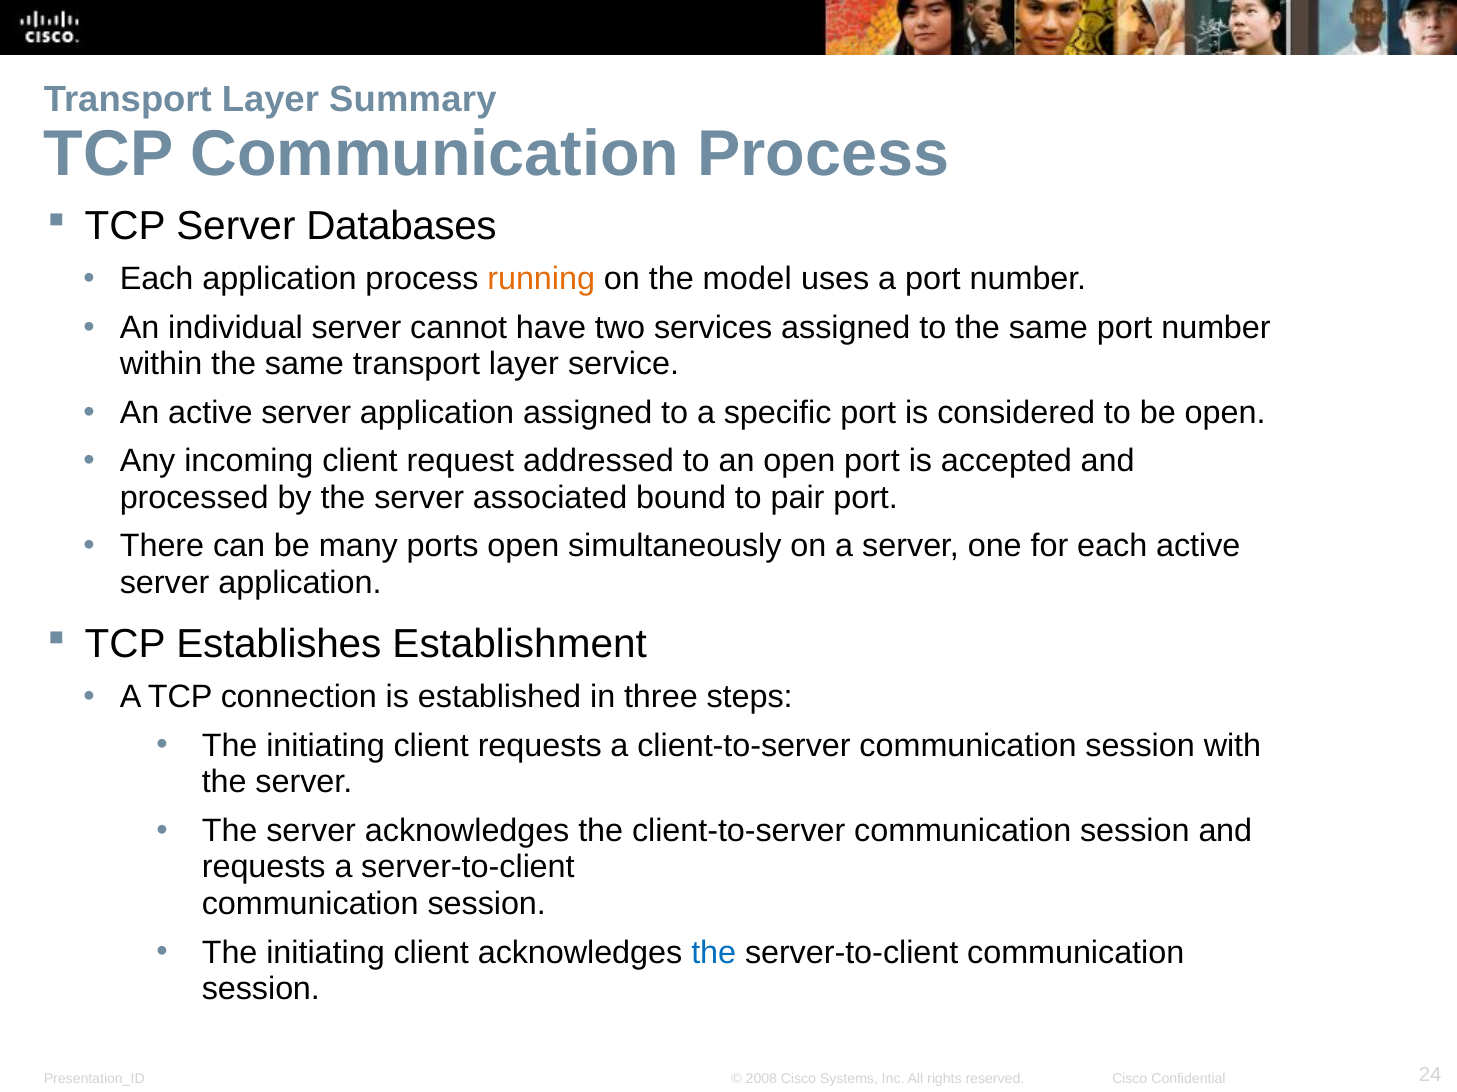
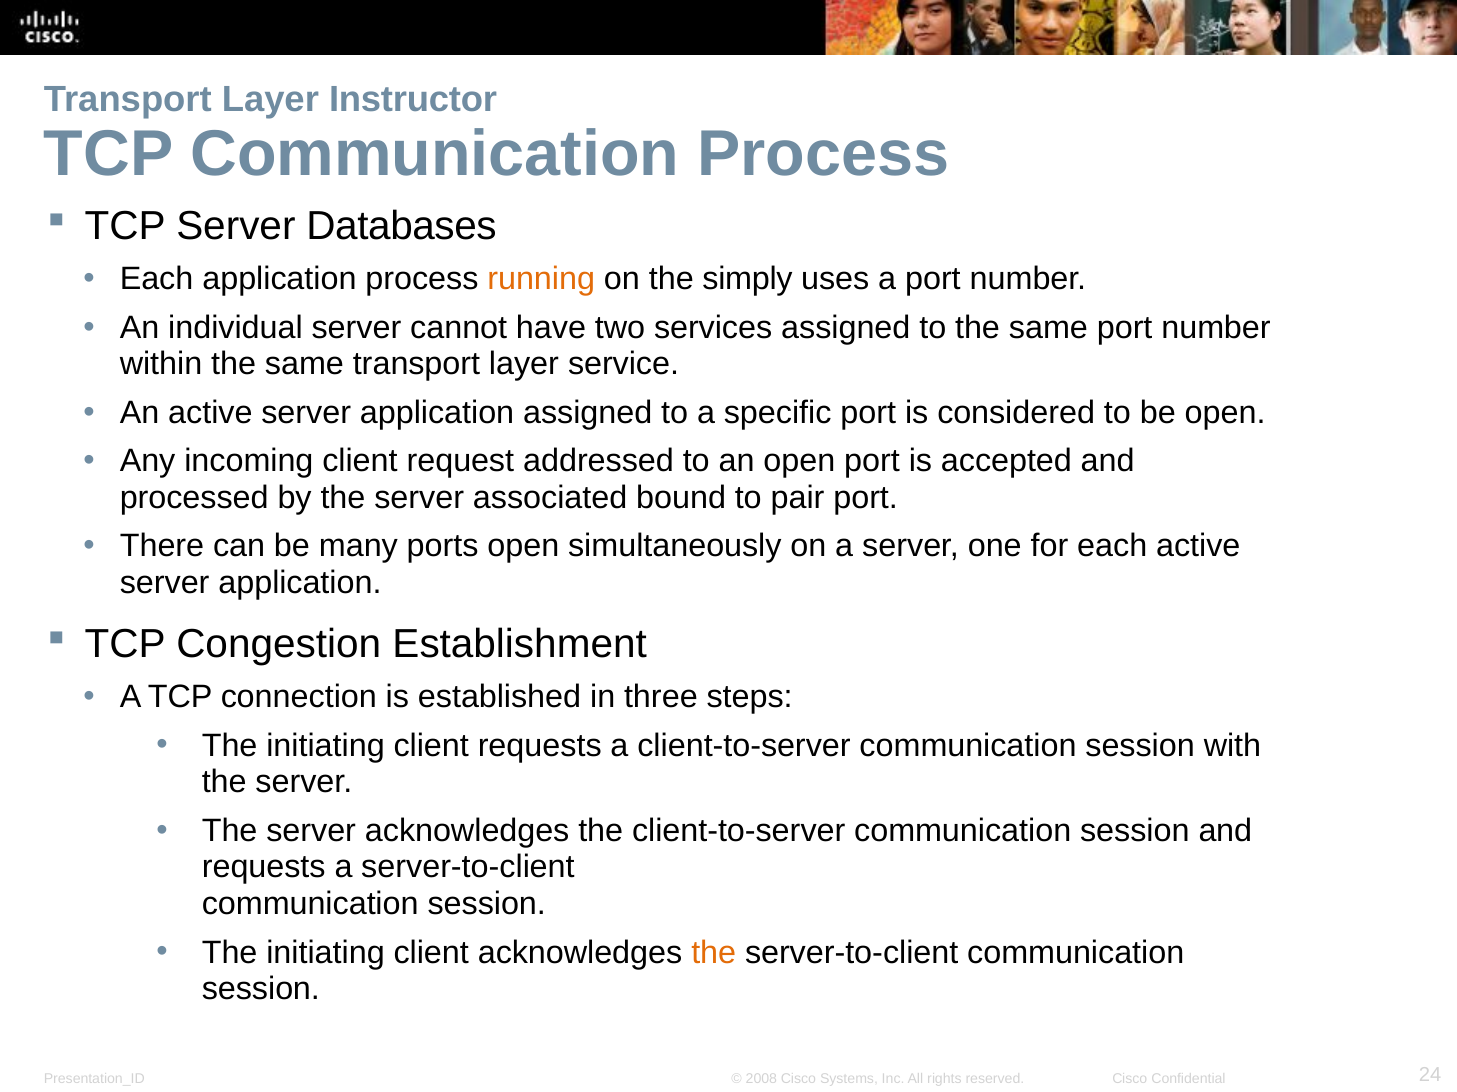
Summary: Summary -> Instructor (413, 100)
model: model -> simply (748, 279)
Establishes: Establishes -> Congestion (279, 645)
the colour: blue -> orange (714, 953)
